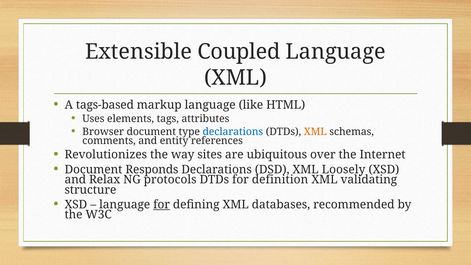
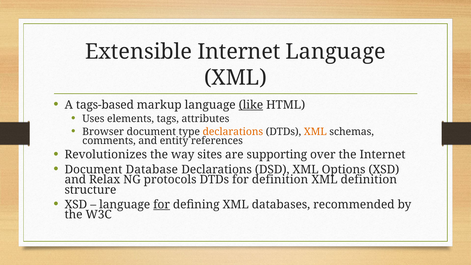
Extensible Coupled: Coupled -> Internet (239, 52)
like underline: none -> present (251, 105)
declarations colour: blue -> orange (233, 132)
ubiquitous: ubiquitous -> supporting (277, 155)
Responds: Responds -> Database (152, 169)
Loosely: Loosely -> Options (344, 169)
XML validating: validating -> definition (369, 180)
